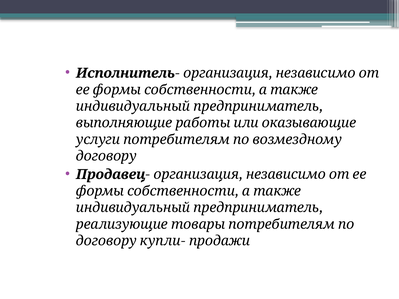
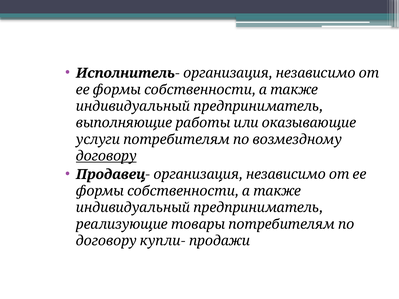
договору underline: none -> present (106, 156)
